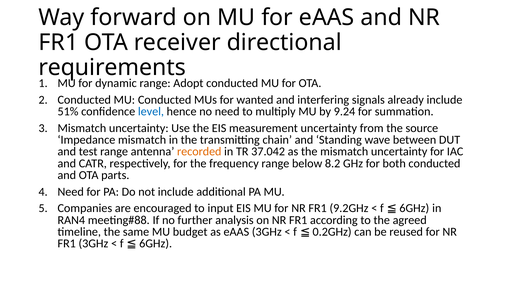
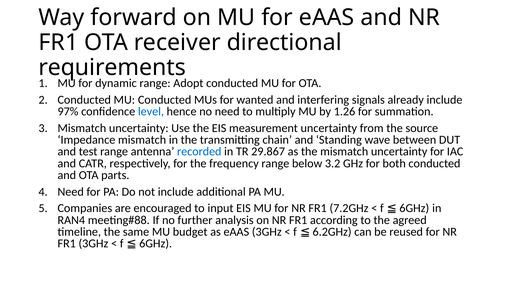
51%: 51% -> 97% (68, 111)
9.24: 9.24 -> 1.26 (345, 111)
recorded colour: orange -> blue (199, 151)
37.042: 37.042 -> 29.867 (268, 151)
8.2: 8.2 -> 3.2 (333, 163)
9.2GHz: 9.2GHz -> 7.2GHz (349, 208)
0.2GHz: 0.2GHz -> 6.2GHz (332, 232)
